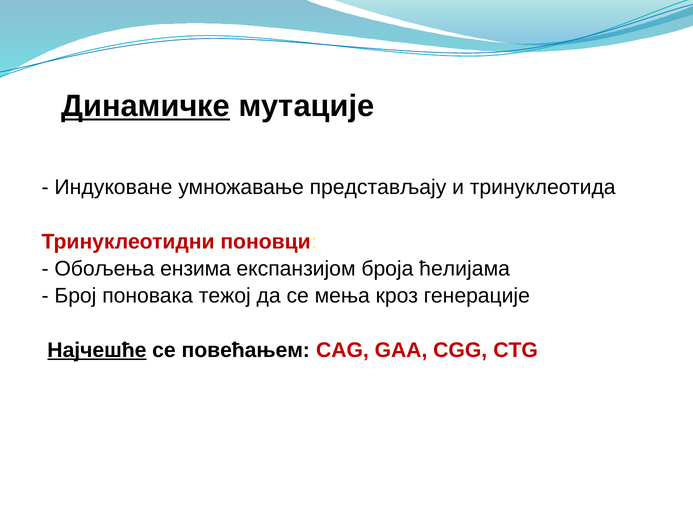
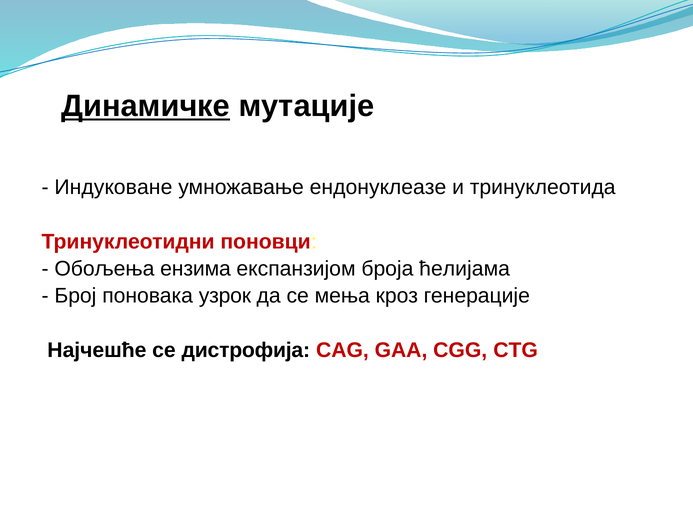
представљају: представљају -> ендонуклеазе (378, 187)
тежој: тежој -> узрок (225, 296)
Најчешће underline: present -> none (97, 350)
повећањем: повећањем -> дистрофија (246, 350)
